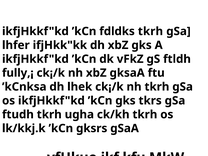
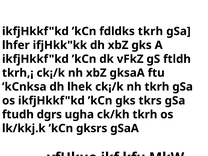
fully,¡: fully,¡ -> tkrh,¡ (18, 73)
ftudh tkrh: tkrh -> dgrs (49, 114)
